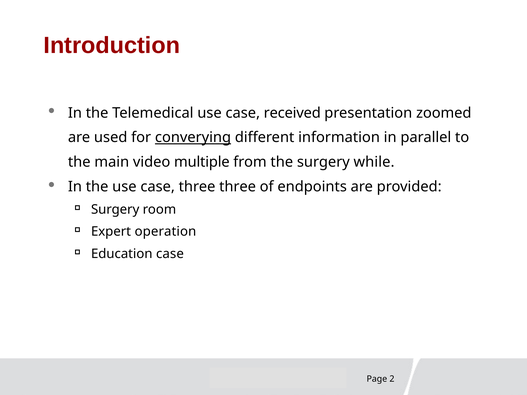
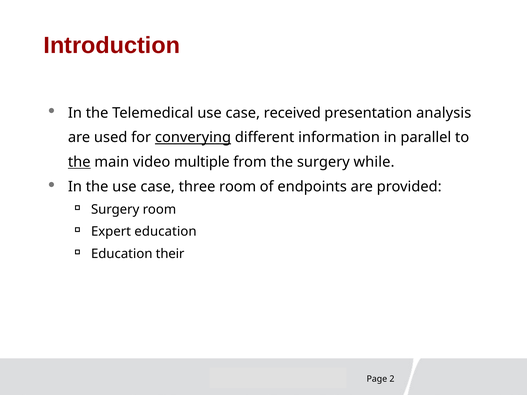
zoomed: zoomed -> analysis (444, 113)
the underline: none -> present (79, 162)
three three: three -> room (238, 187)
Expert operation: operation -> education (165, 232)
Education case: case -> their (170, 254)
